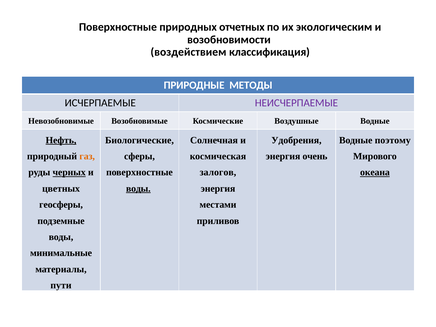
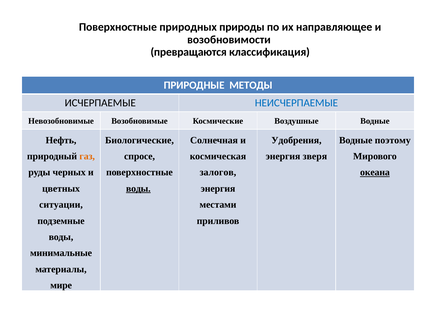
отчетных: отчетных -> природы (242, 27)
экологическим: экологическим -> направляющее (334, 27)
воздействием: воздействием -> превращаются (189, 52)
НЕИСЧЕРПАЕМЫЕ colour: purple -> blue (296, 103)
Нефть underline: present -> none (61, 140)
сферы: сферы -> спросе (140, 156)
очень: очень -> зверя (315, 156)
черных underline: present -> none (69, 172)
геосферы: геосферы -> ситуации (61, 205)
пути: пути -> мире (61, 285)
